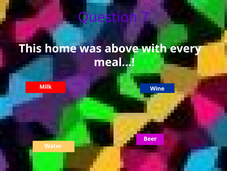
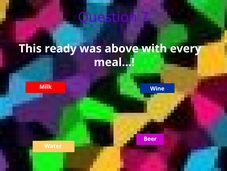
home: home -> ready (61, 48)
